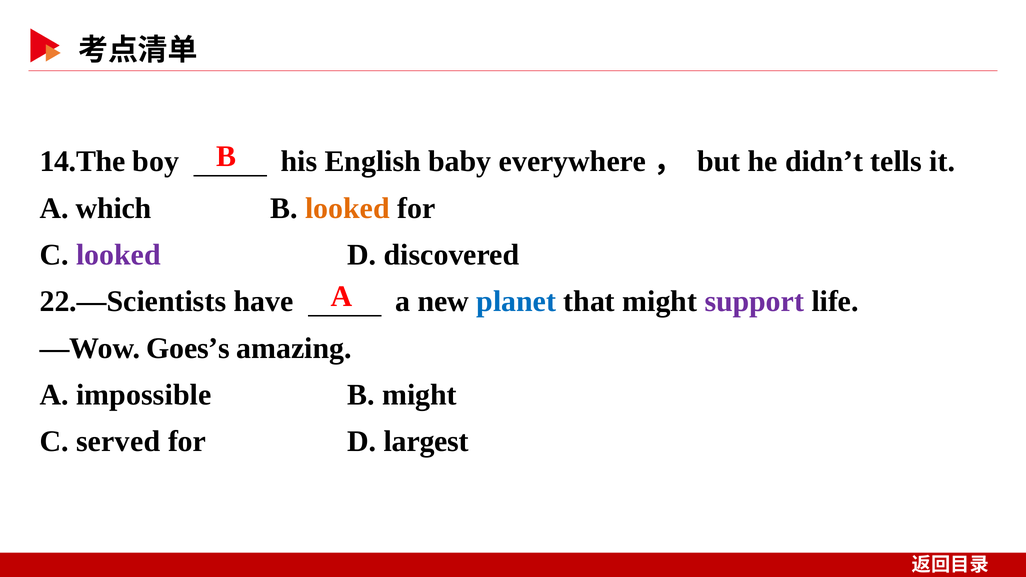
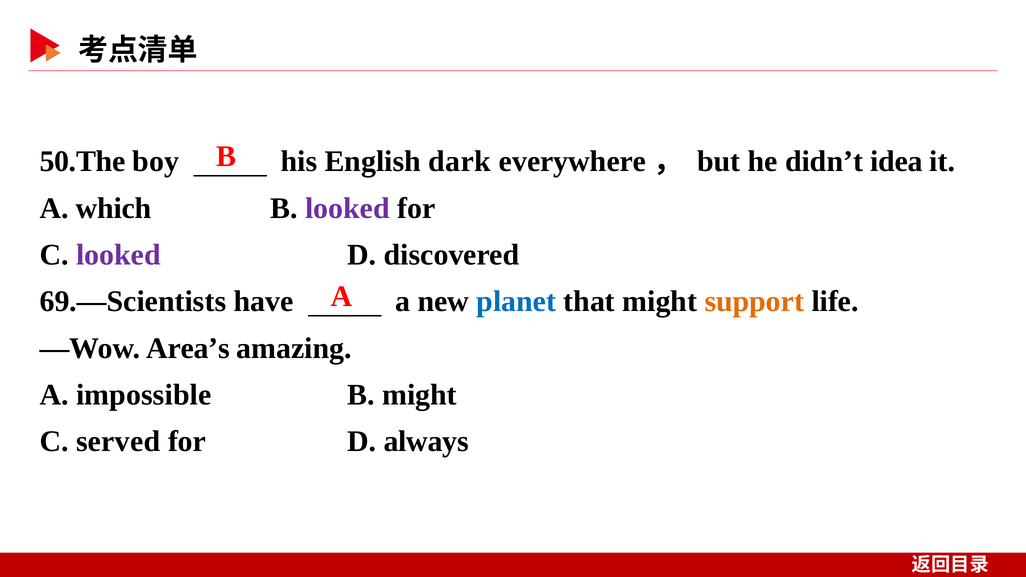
14.The: 14.The -> 50.The (82, 162)
baby: baby -> dark (460, 162)
tells: tells -> idea (896, 162)
looked colour: orange -> purple (348, 208)
22.—Scientists: 22.—Scientists -> 69.—Scientists (133, 302)
support colour: purple -> orange (754, 302)
Goes’s: Goes’s -> Area’s (188, 348)
largest: largest -> always (426, 442)
